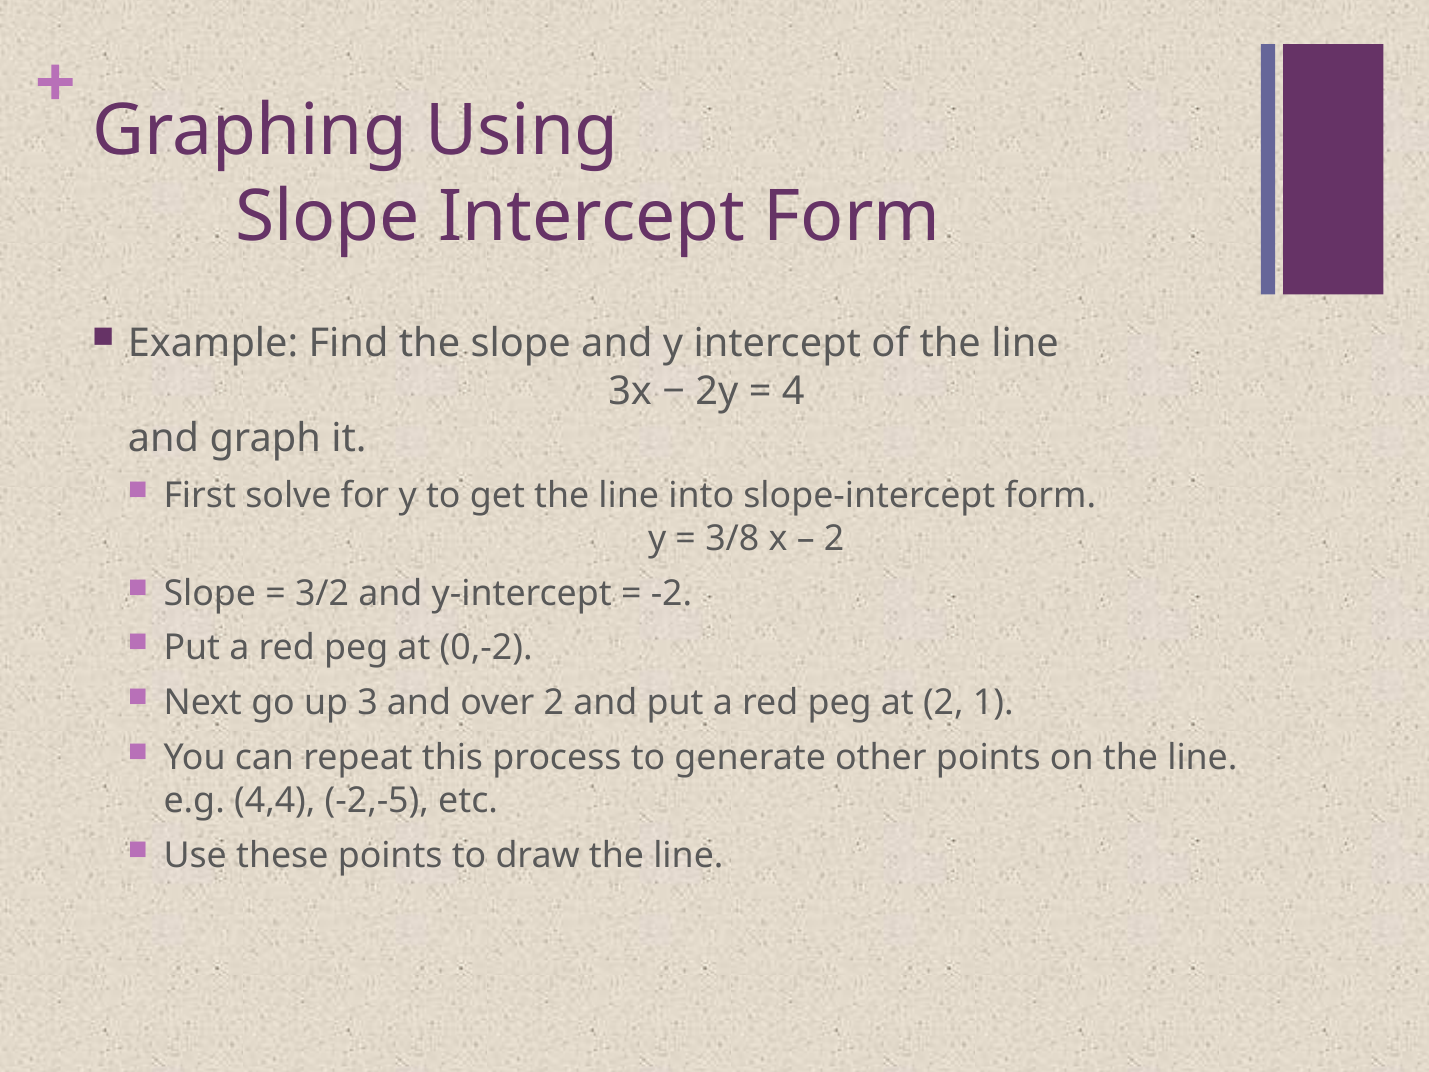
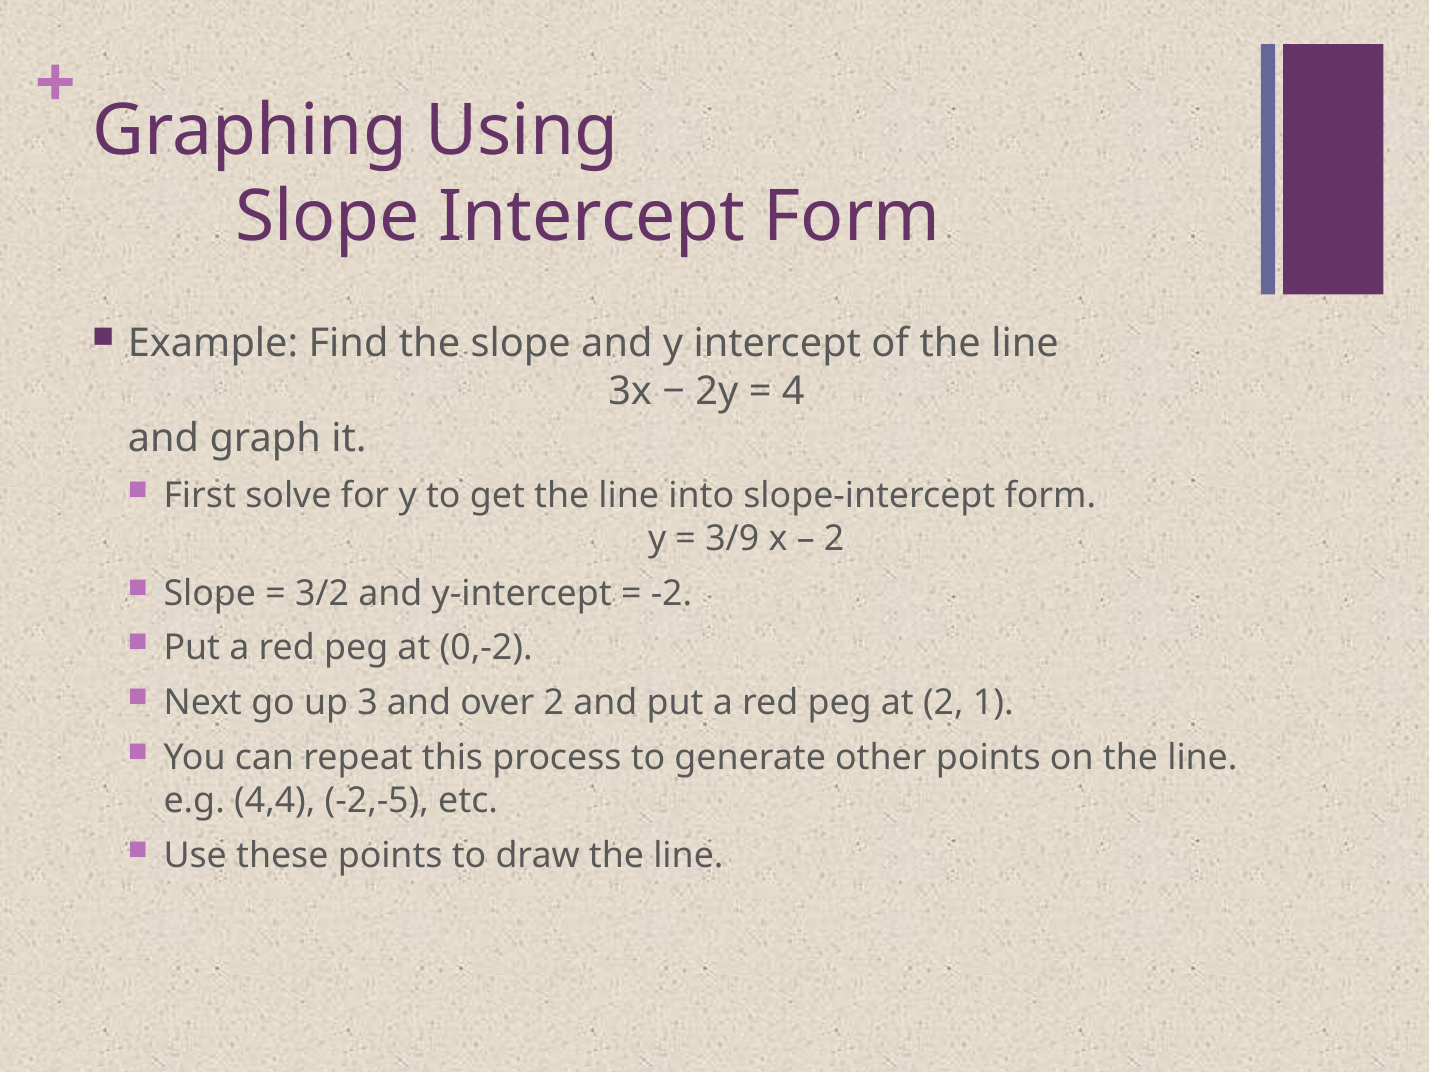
3/8: 3/8 -> 3/9 (732, 538)
